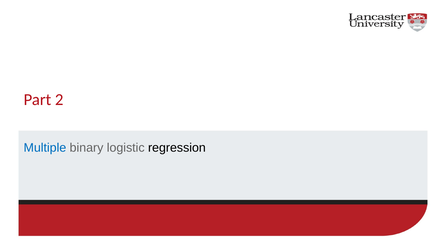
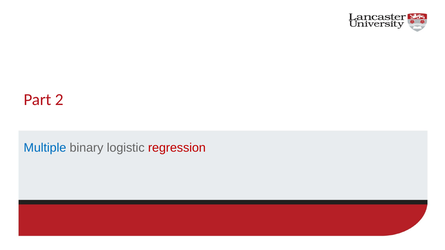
regression colour: black -> red (177, 148)
